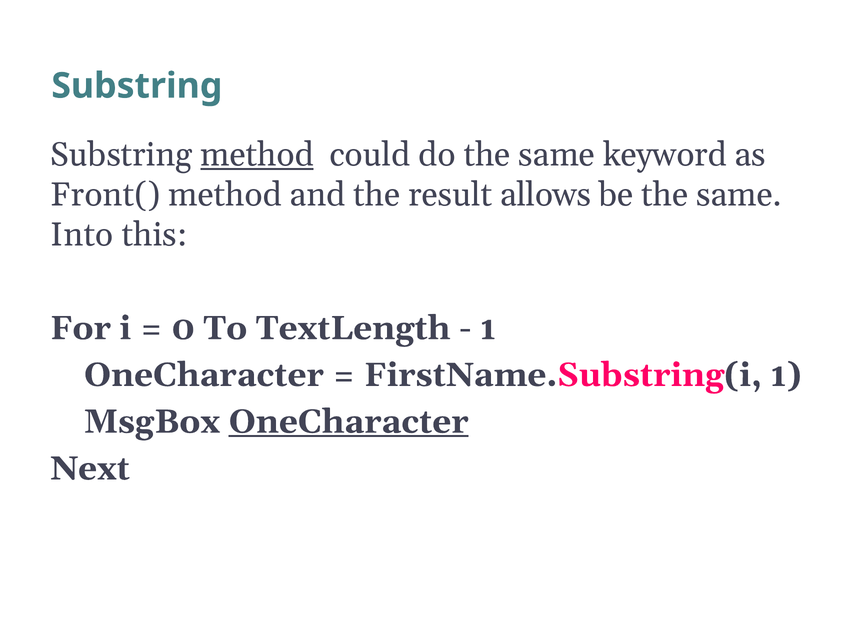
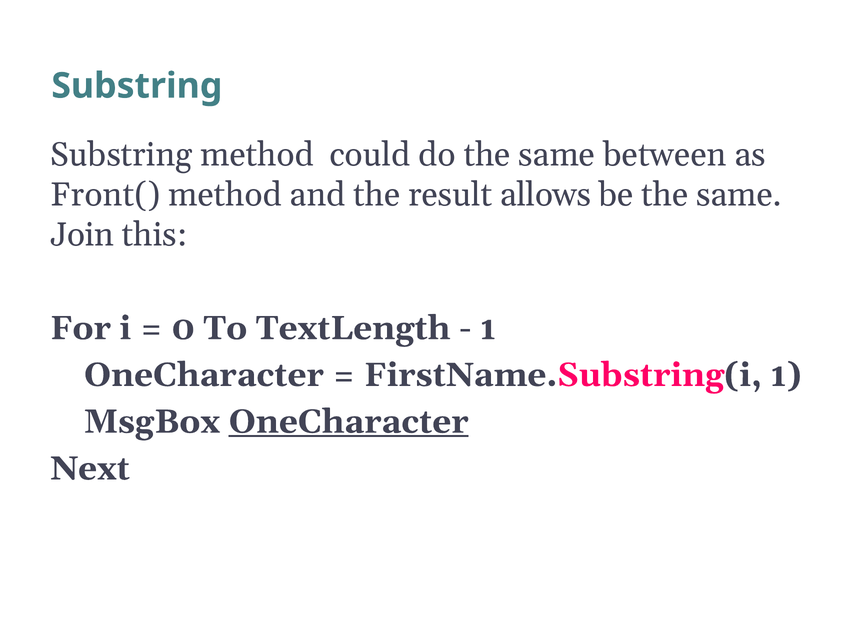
method underline: present -> none (257, 155)
keyword: keyword -> between (665, 155)
Into: Into -> Join (82, 235)
